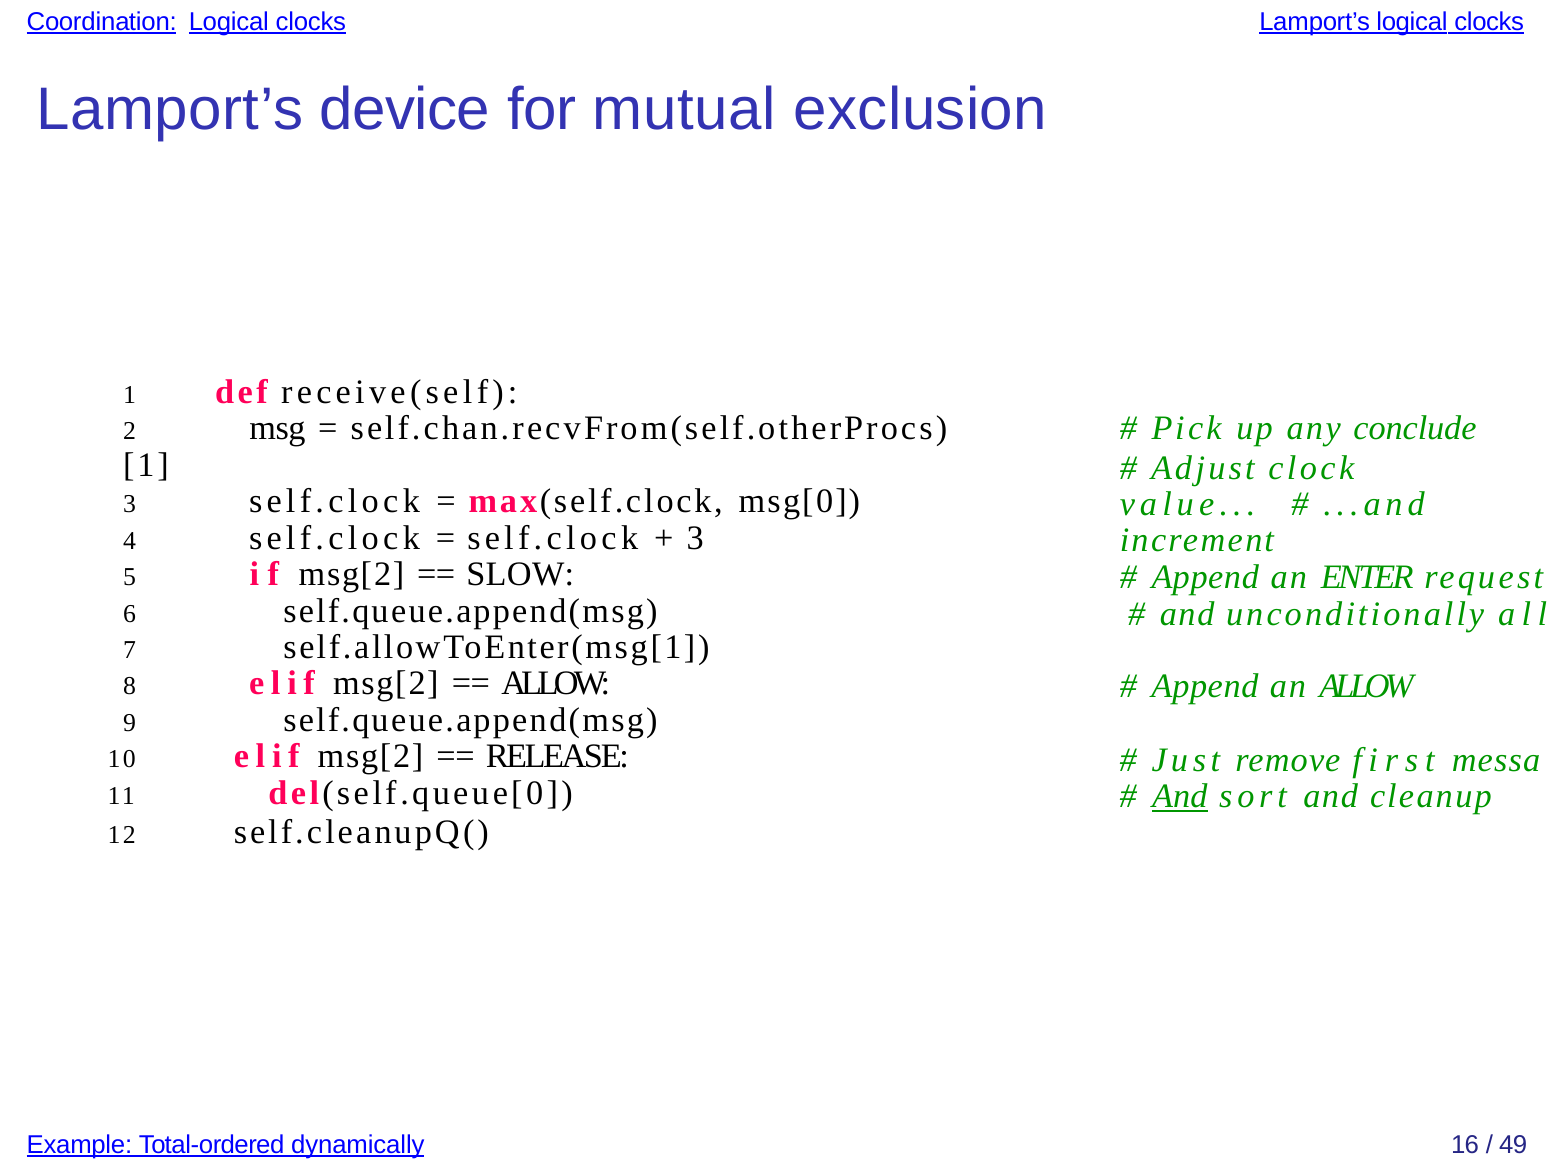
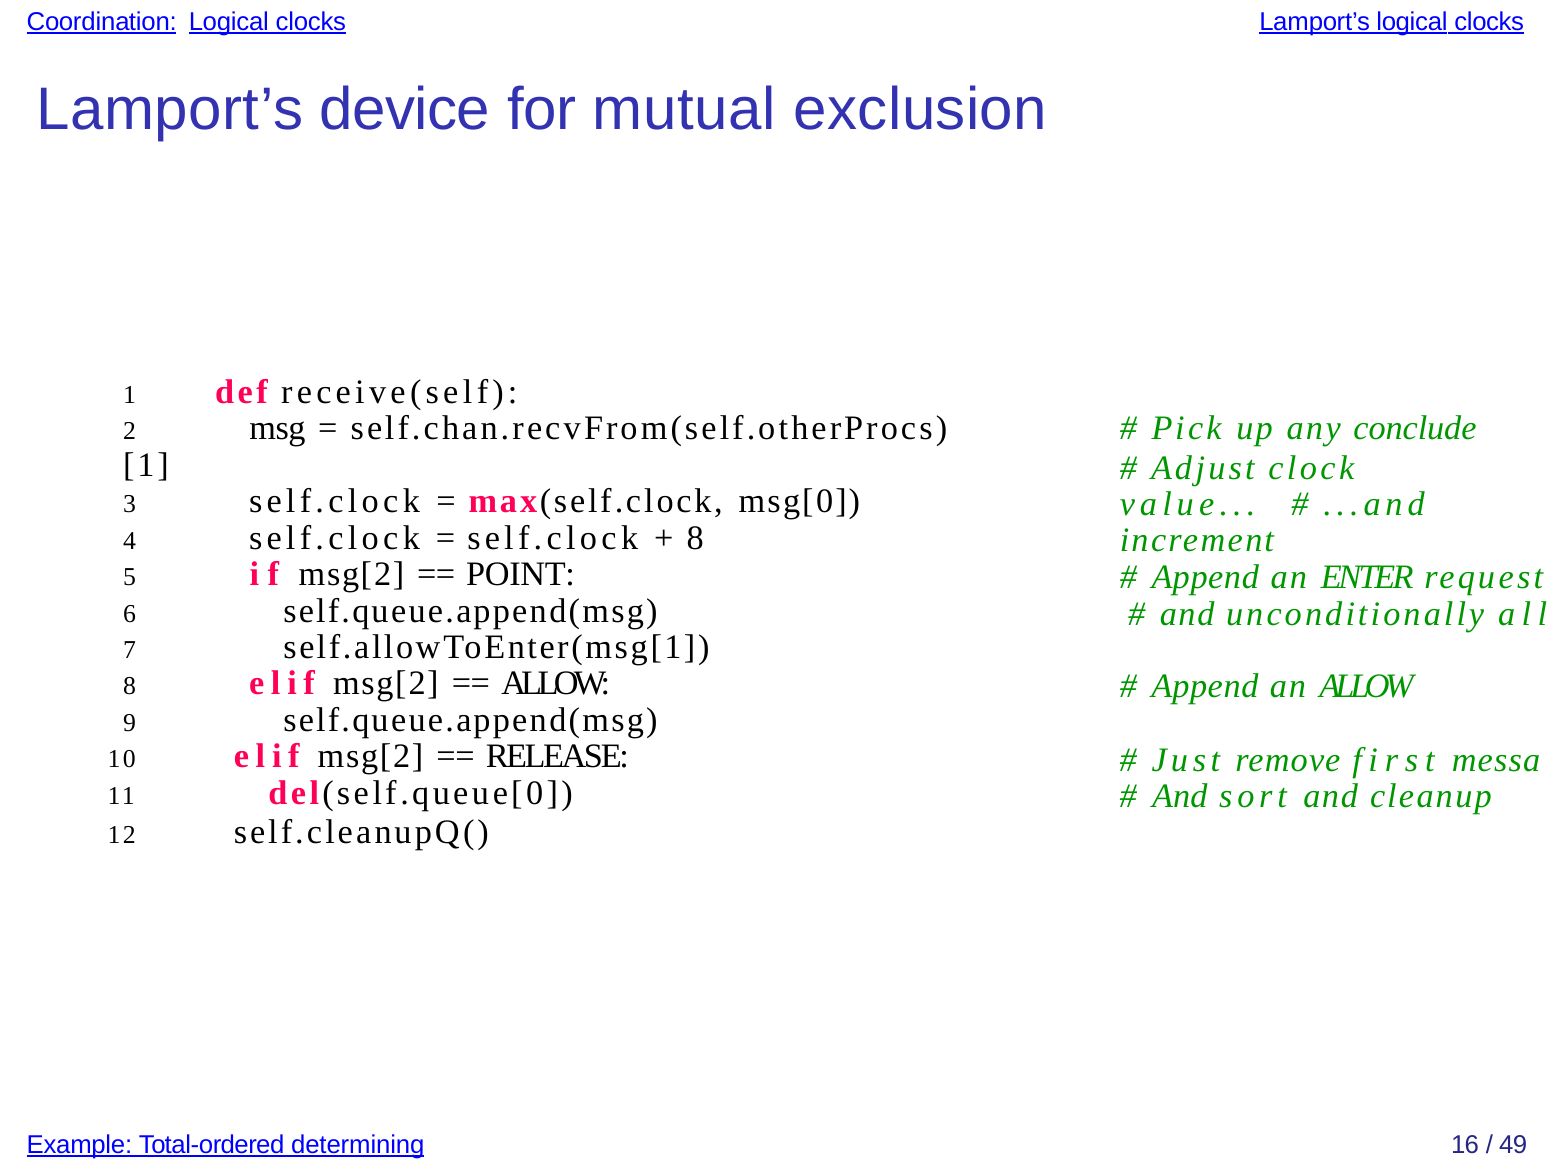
3: 3 -> 8 (695, 538)
SLOW: SLOW -> POINT (521, 575)
And underline: present -> none (1180, 797)
dynamically: dynamically -> determining (358, 1145)
